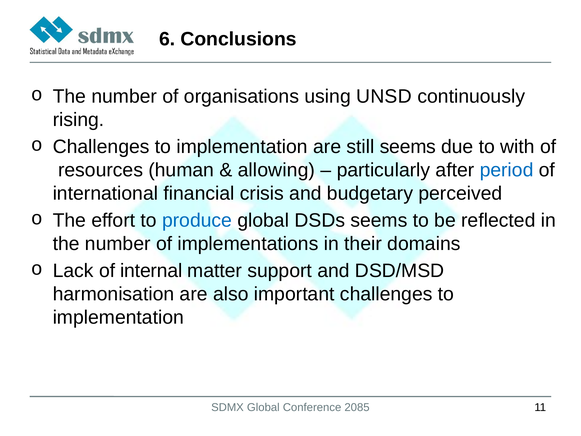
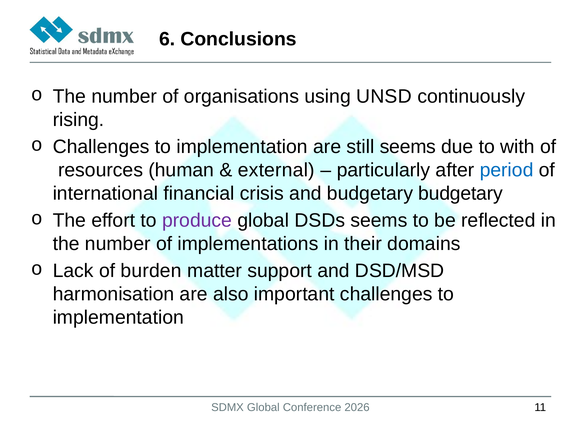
allowing: allowing -> external (276, 170)
budgetary perceived: perceived -> budgetary (461, 193)
produce colour: blue -> purple (197, 220)
internal: internal -> burden (151, 271)
2085: 2085 -> 2026 (357, 407)
